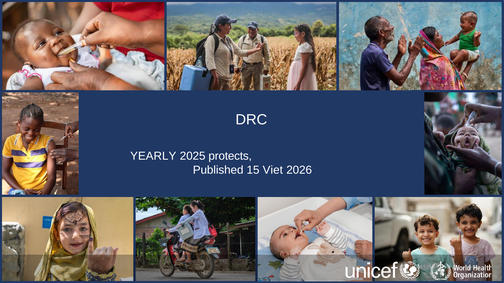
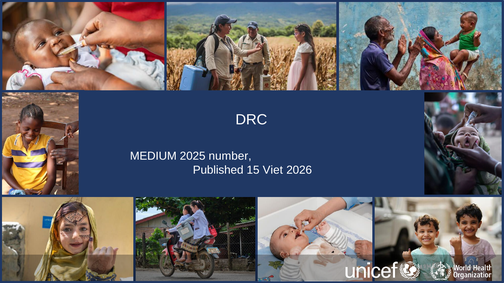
YEARLY: YEARLY -> MEDIUM (153, 156)
protects: protects -> number (230, 156)
